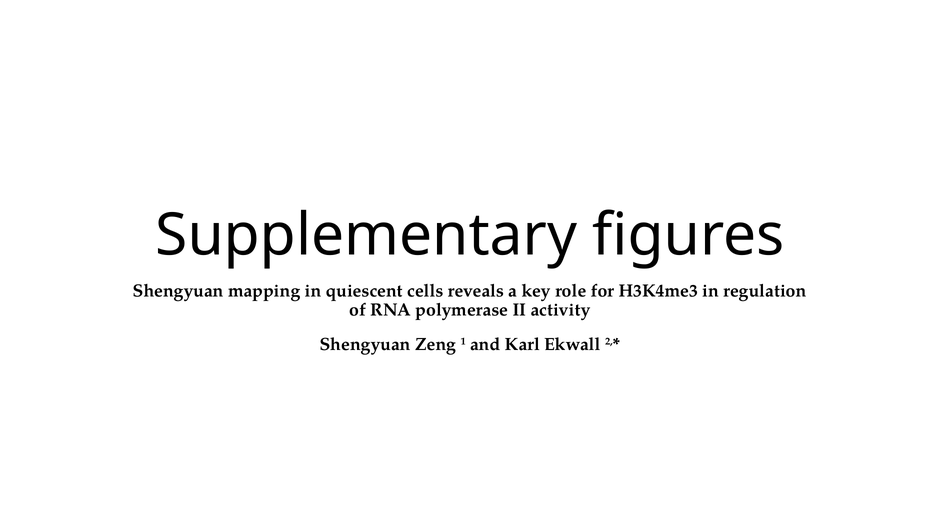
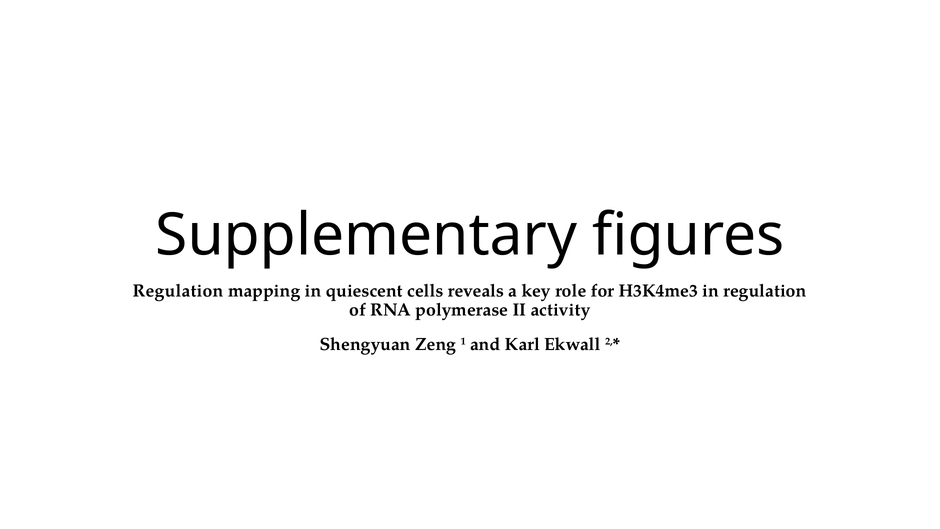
Shengyuan: Shengyuan -> Regulation (178, 291)
